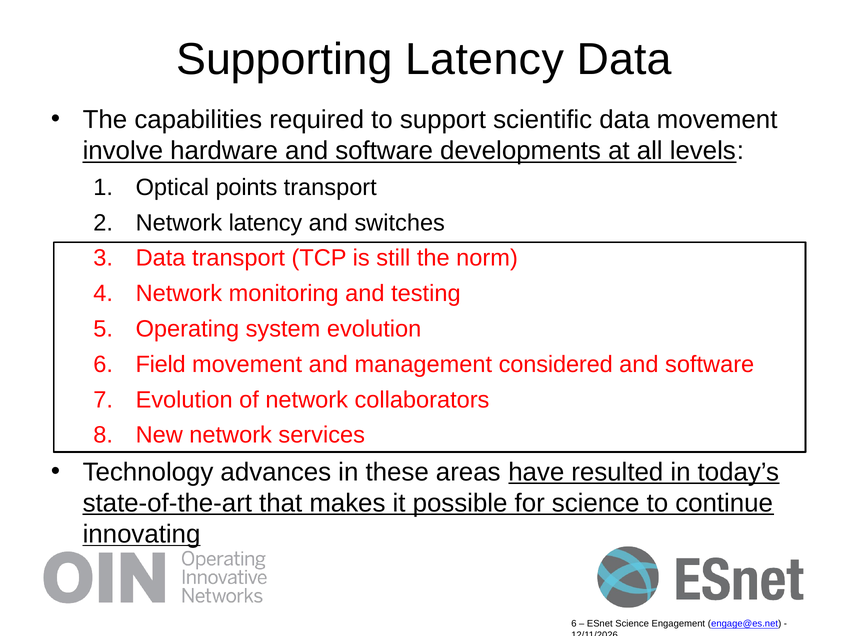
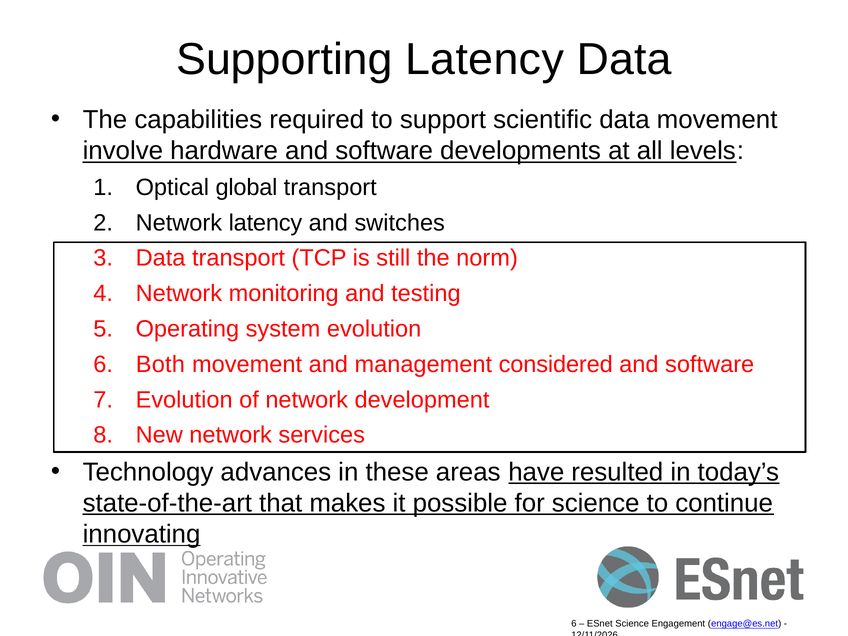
points: points -> global (246, 187)
Field: Field -> Both (160, 364)
collaborators: collaborators -> development (422, 400)
